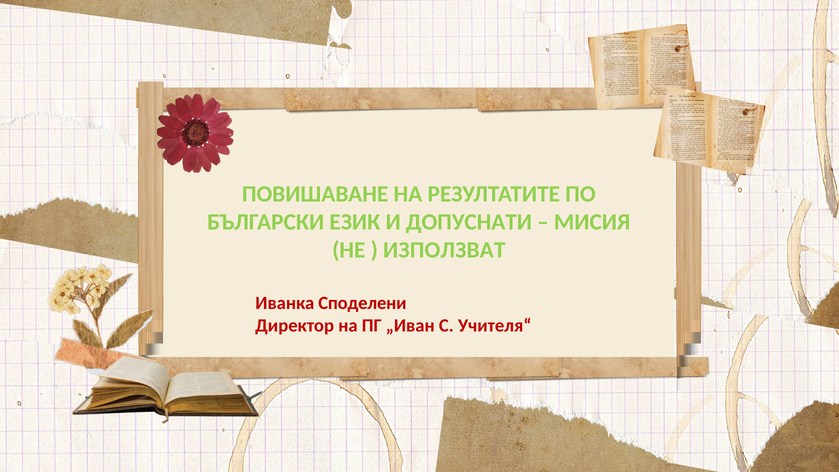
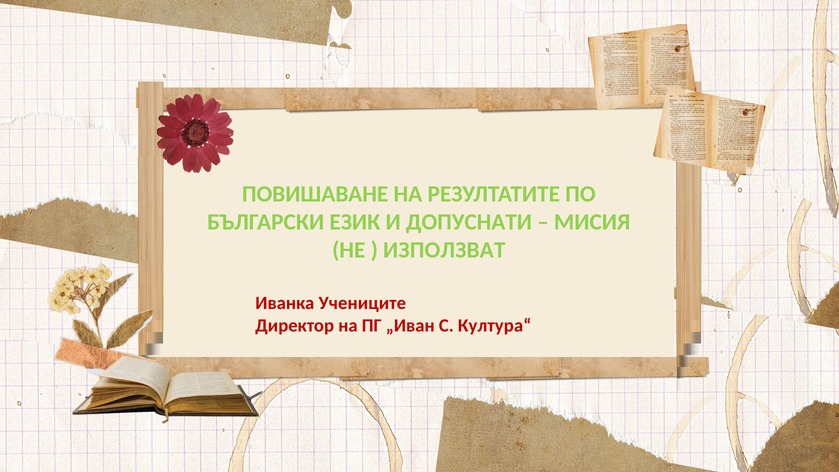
Споделени: Споделени -> Учениците (362, 303)
Учителя“: Учителя“ -> Култура“ (495, 325)
